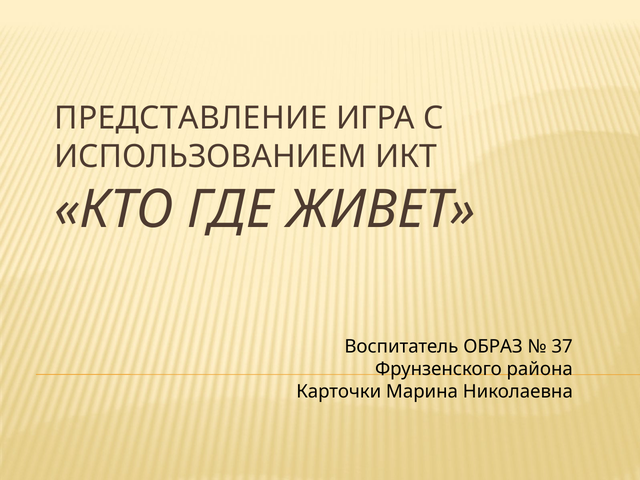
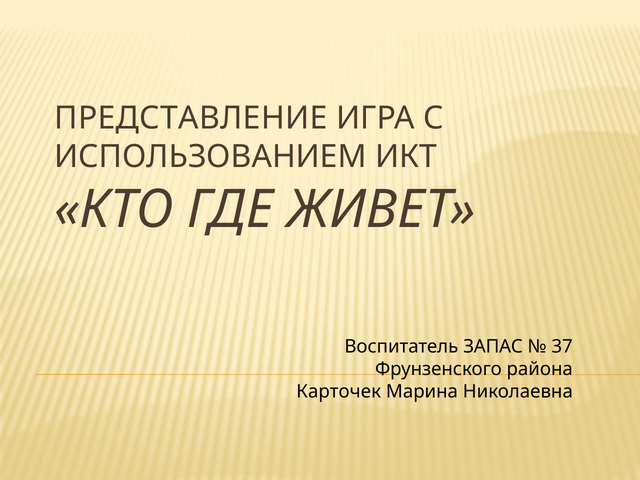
ОБРАЗ: ОБРАЗ -> ЗАПАС (493, 347)
Карточки: Карточки -> Карточек (339, 391)
